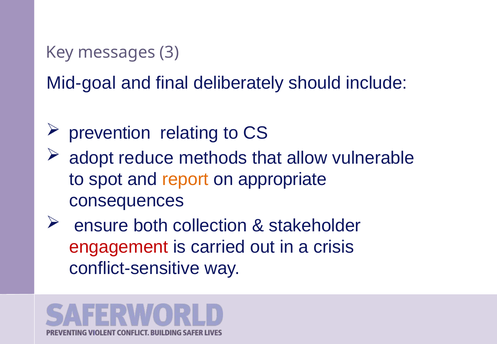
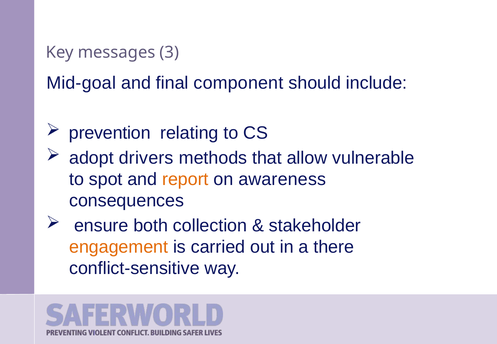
deliberately: deliberately -> component (238, 83)
reduce: reduce -> drivers (146, 158)
appropriate: appropriate -> awareness (282, 179)
engagement colour: red -> orange (119, 247)
crisis: crisis -> there (334, 247)
